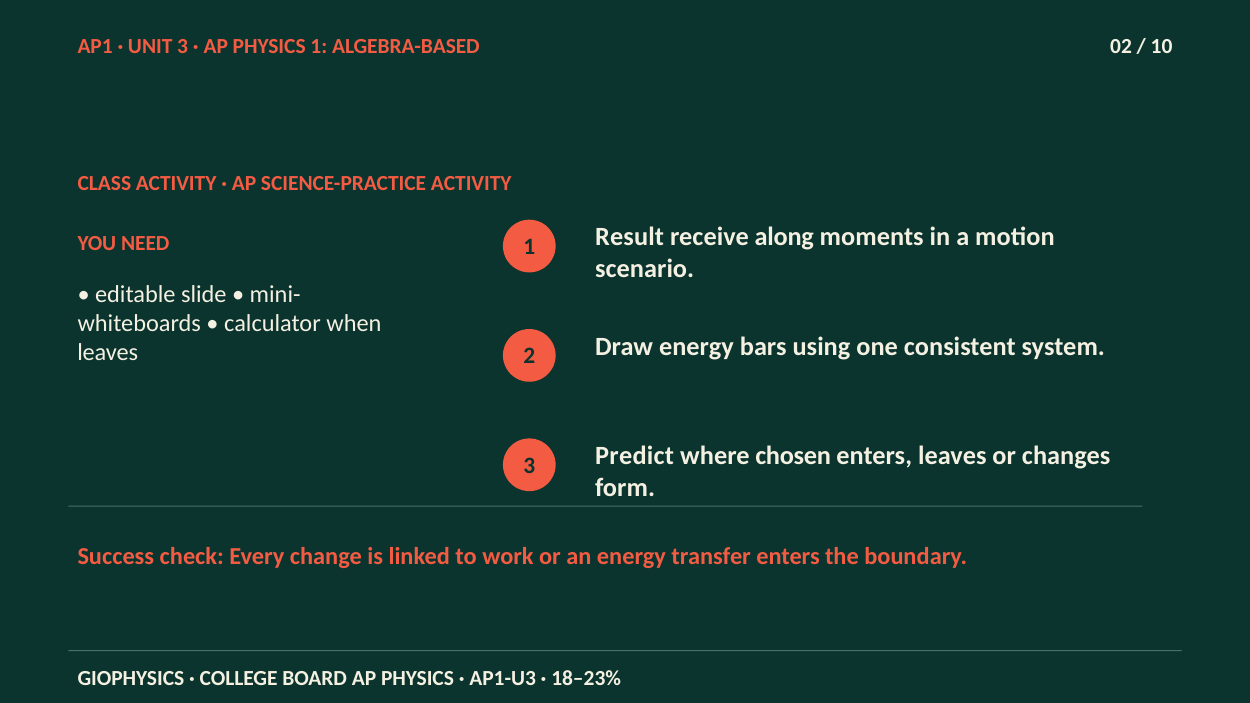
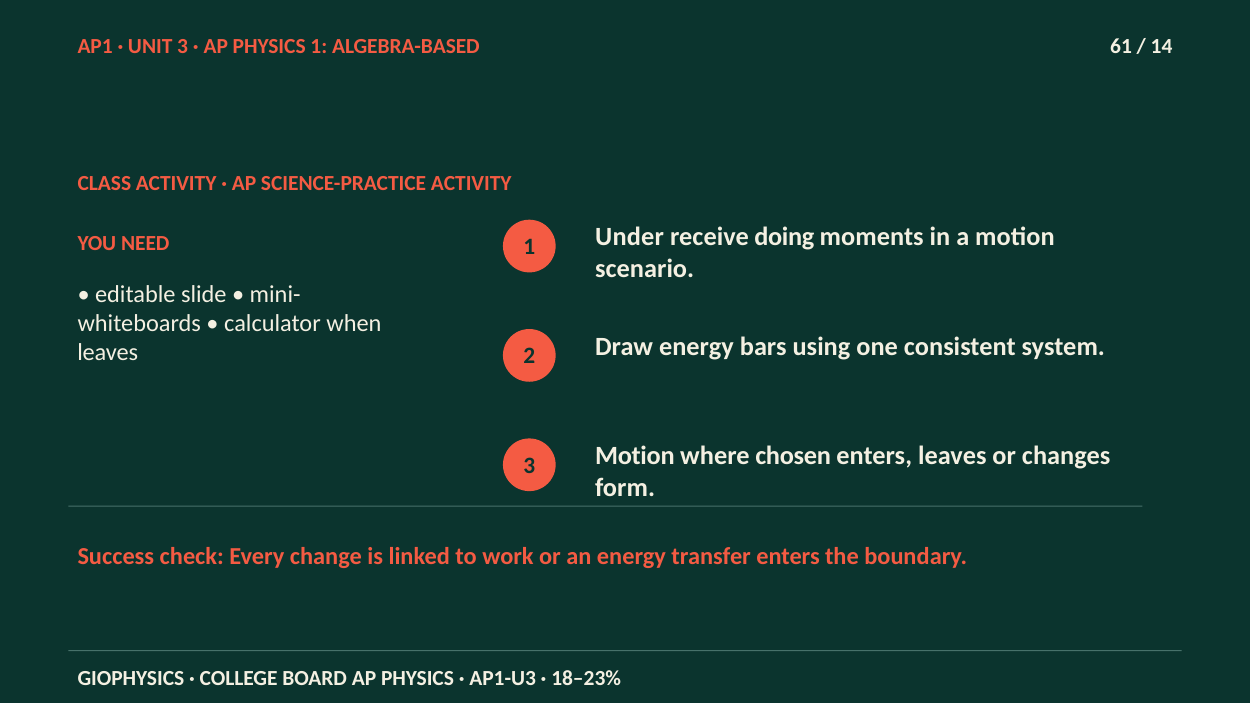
02: 02 -> 61 (1121, 46)
10: 10 -> 14 (1162, 46)
Result: Result -> Under (630, 237)
along: along -> doing (784, 237)
3 Predict: Predict -> Motion (635, 456)
